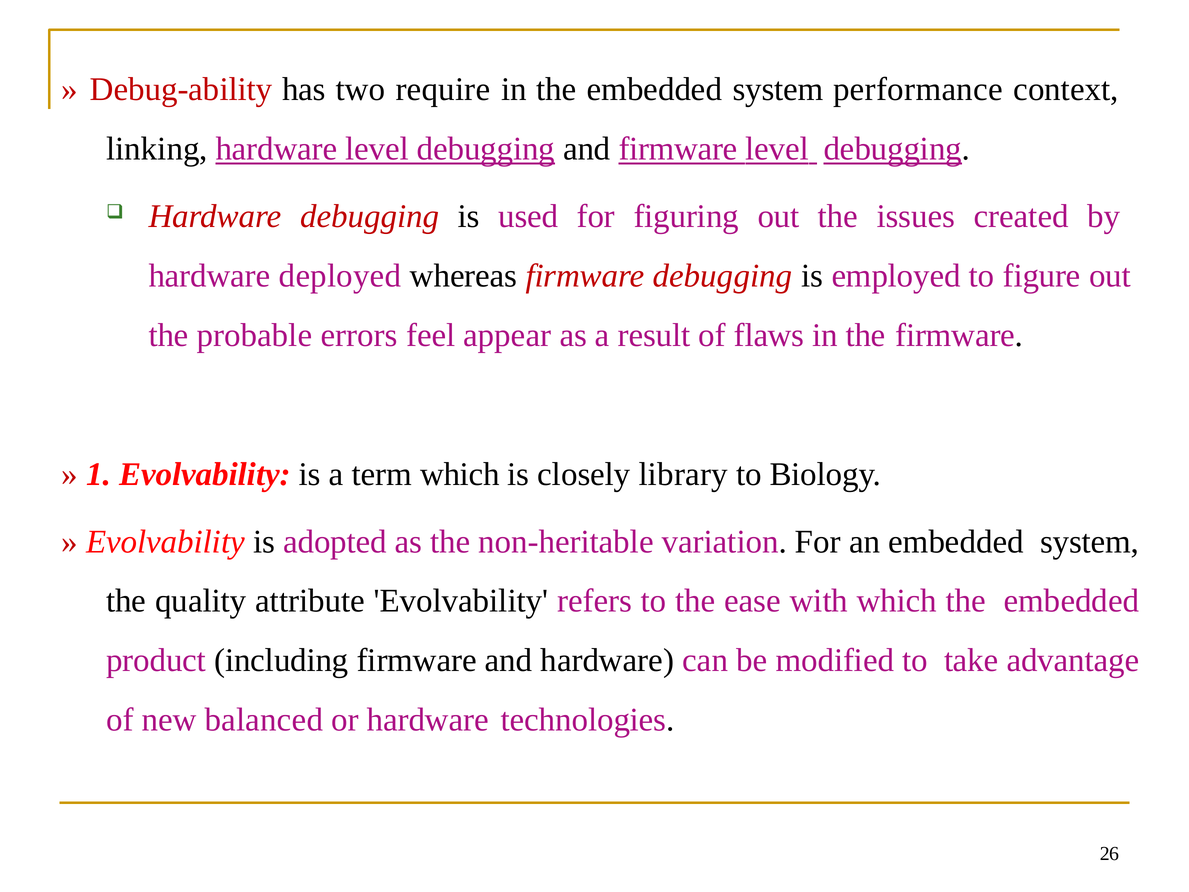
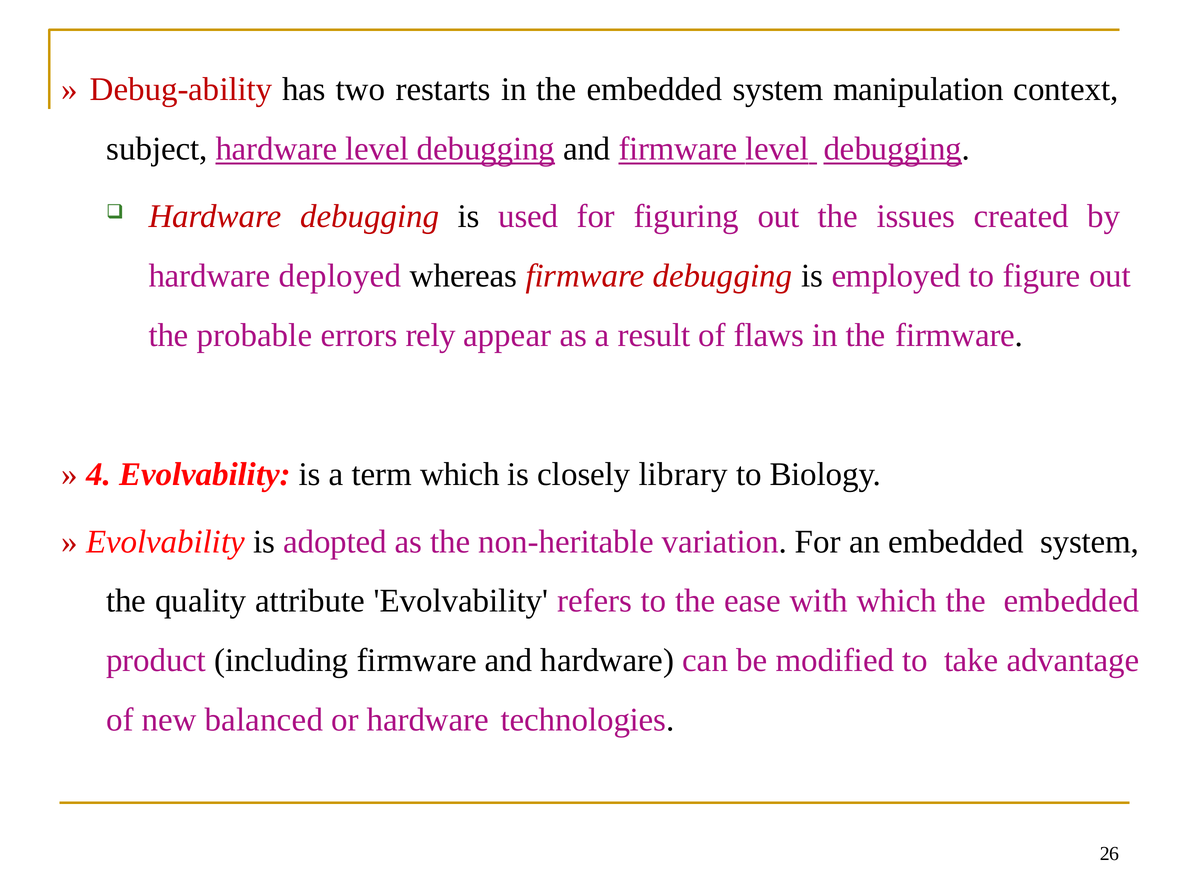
require: require -> restarts (443, 89)
performance: performance -> manipulation (918, 89)
linking: linking -> subject (157, 149)
feel: feel -> rely (431, 335)
1: 1 -> 4 (99, 474)
